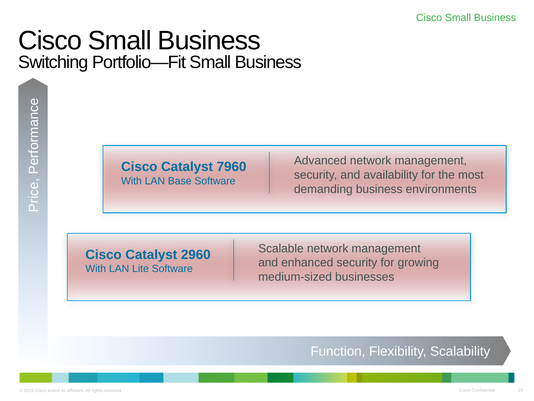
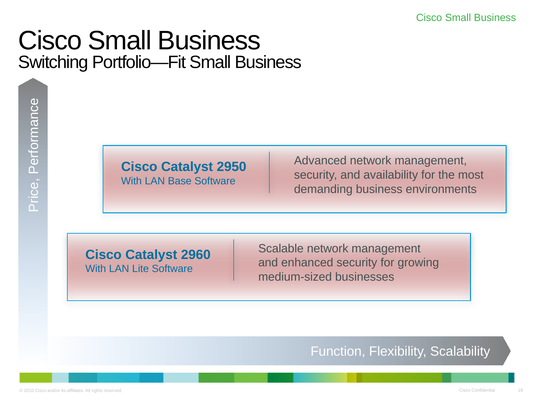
7960: 7960 -> 2950 (232, 167)
